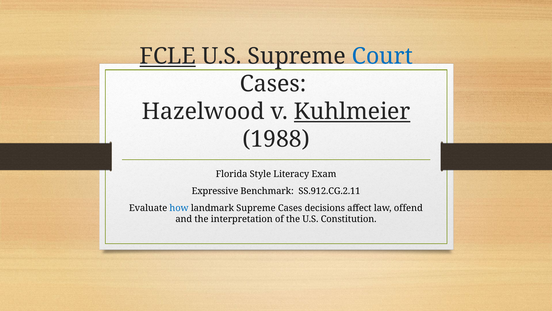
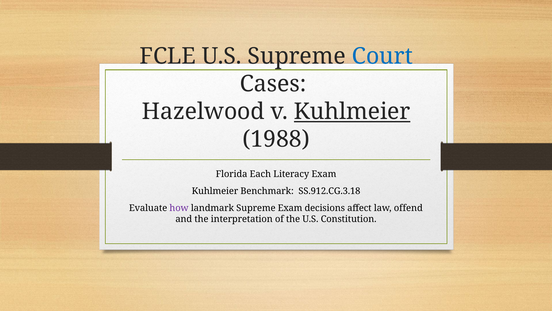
FCLE underline: present -> none (168, 56)
Style: Style -> Each (260, 174)
Expressive: Expressive -> Kuhlmeier (215, 191)
SS.912.CG.2.11: SS.912.CG.2.11 -> SS.912.CG.3.18 (329, 191)
how colour: blue -> purple (179, 208)
Supreme Cases: Cases -> Exam (290, 208)
